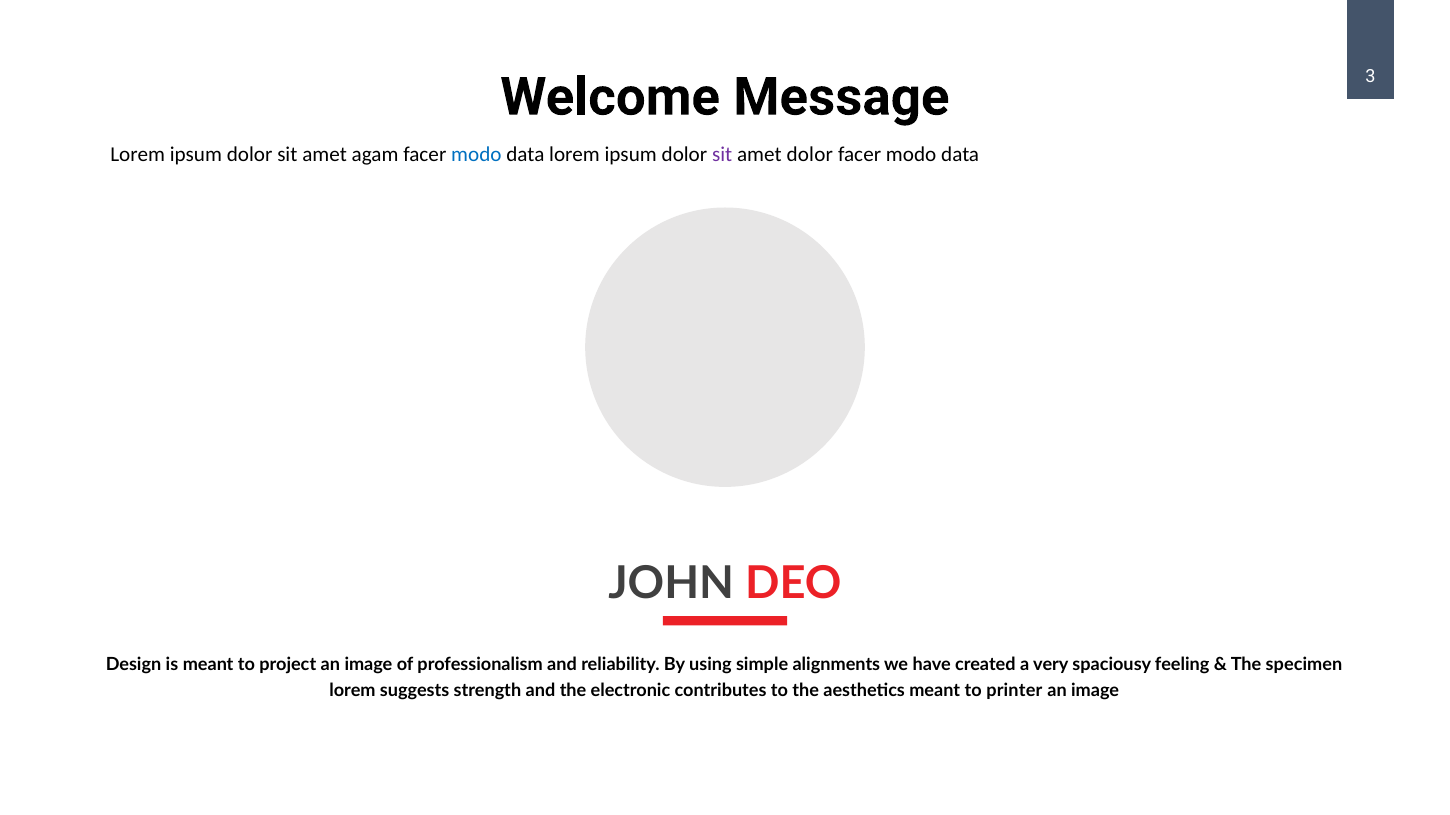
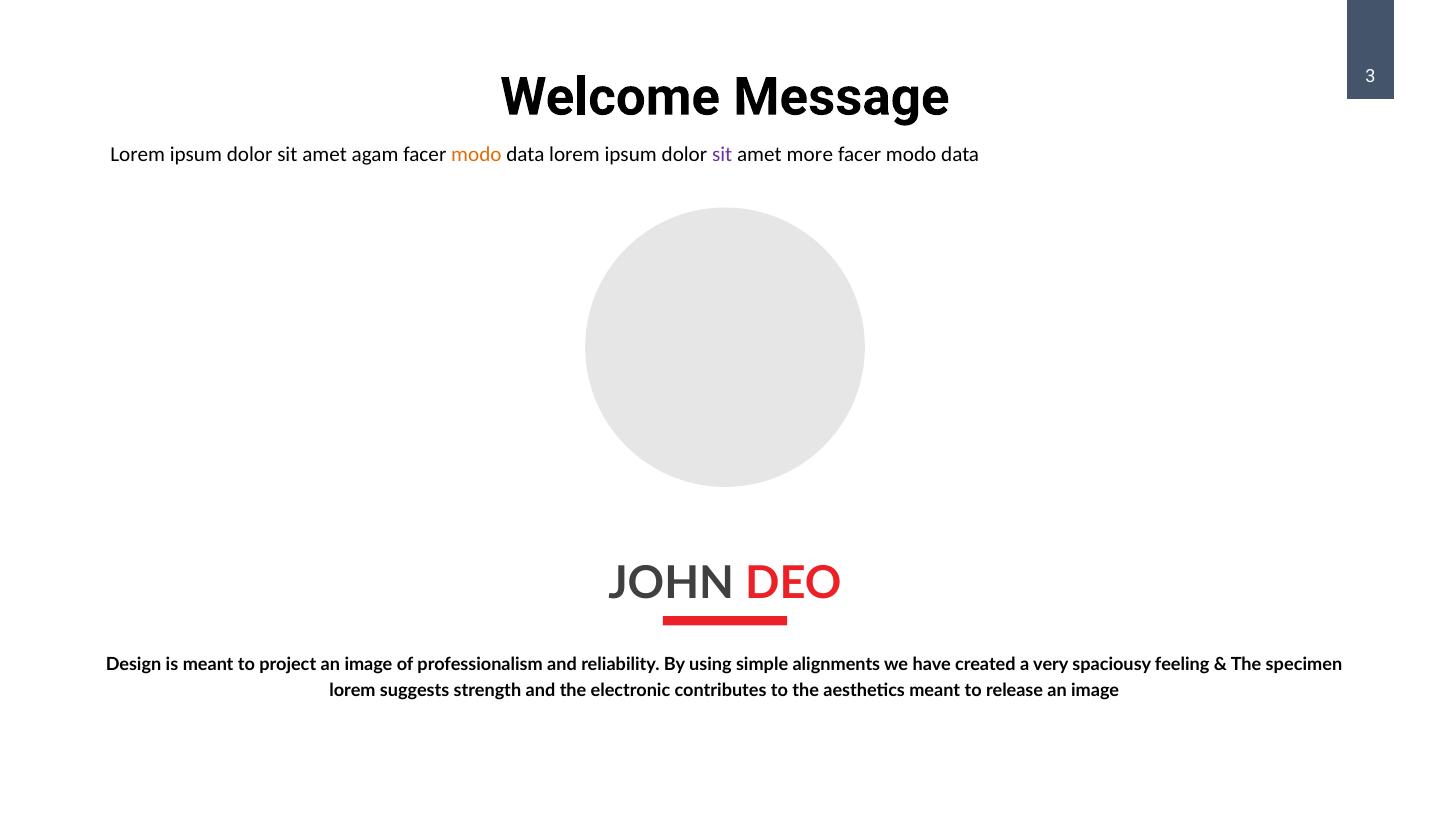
modo colour: blue -> orange (476, 155)
amet dolor: dolor -> more (810, 155)
printer: printer -> release (1014, 692)
